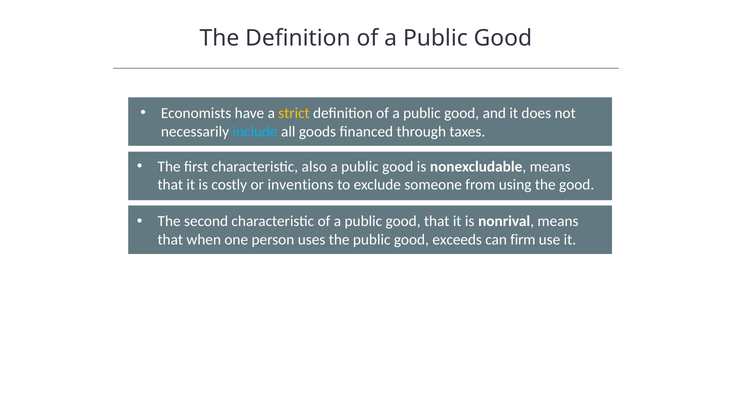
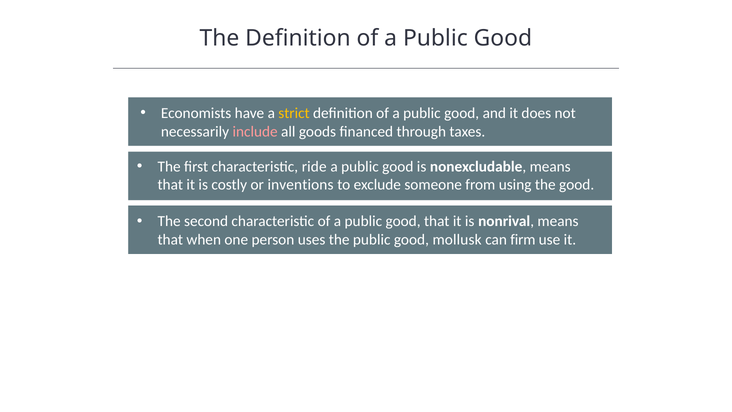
include colour: light blue -> pink (255, 131)
also: also -> ride (314, 166)
exceeds: exceeds -> mollusk (457, 240)
